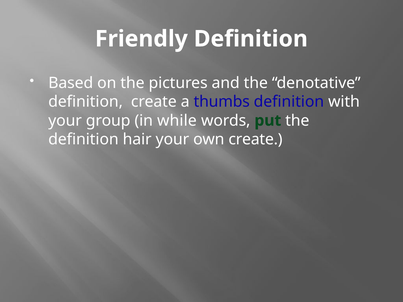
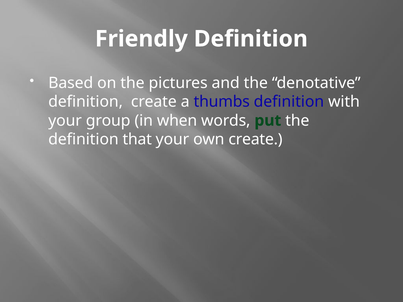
while: while -> when (177, 121)
hair: hair -> that (137, 139)
